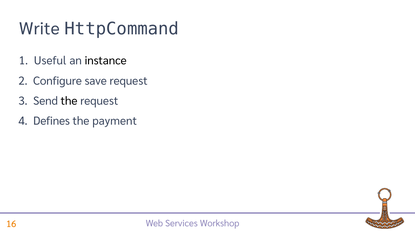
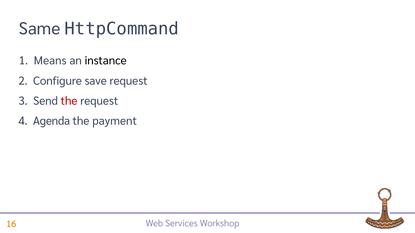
Write: Write -> Same (40, 29)
Useful: Useful -> Means (50, 61)
the colour: black -> red (69, 101)
Defines: Defines -> Agenda (52, 121)
